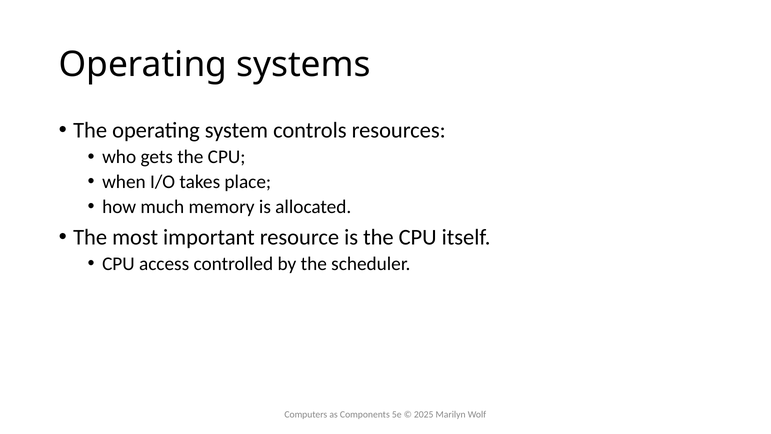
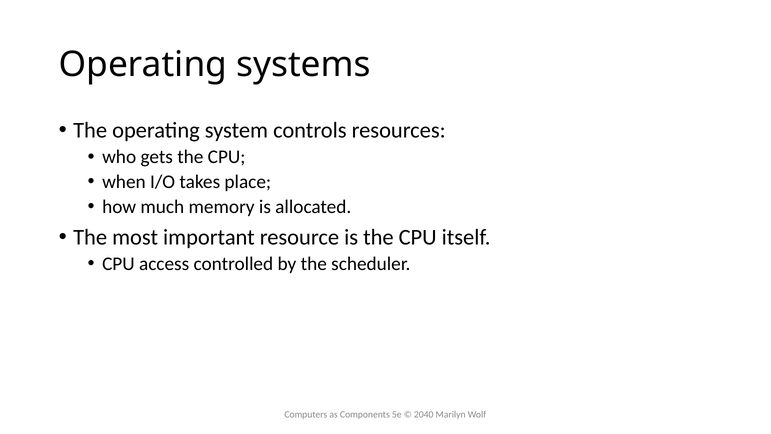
2025: 2025 -> 2040 (424, 414)
